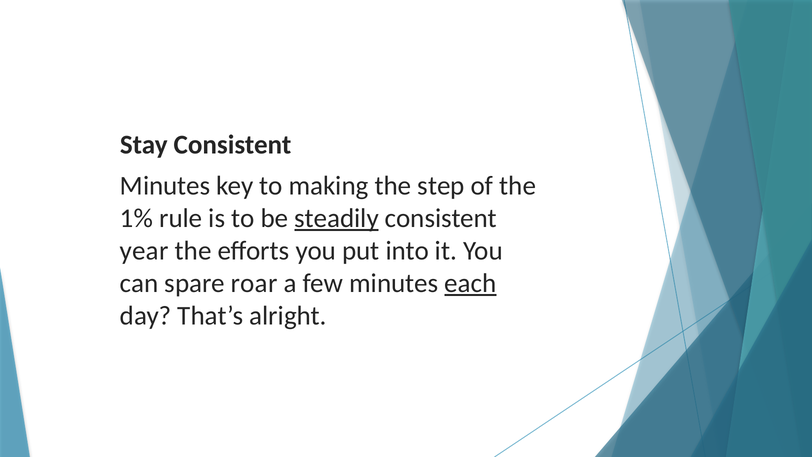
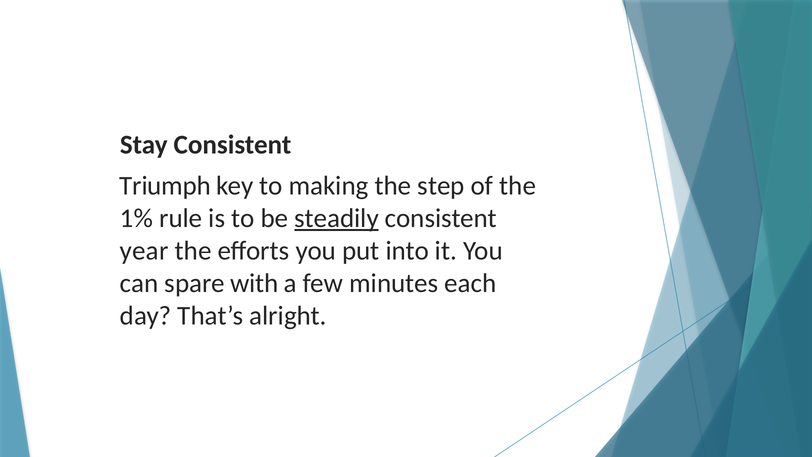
Minutes: Minutes -> Triumph (165, 186)
roar: roar -> with (254, 283)
each underline: present -> none (470, 283)
